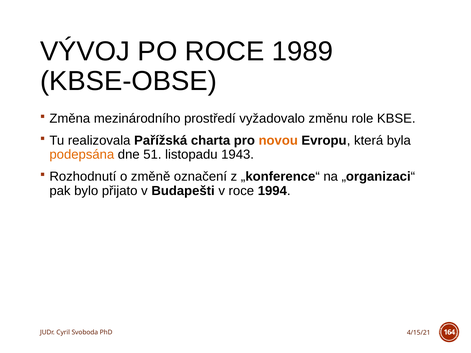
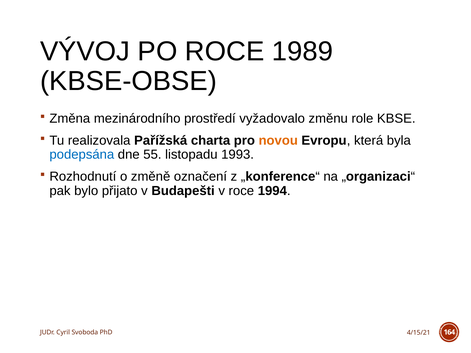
podepsána colour: orange -> blue (82, 155)
51: 51 -> 55 (152, 155)
1943: 1943 -> 1993 (238, 155)
